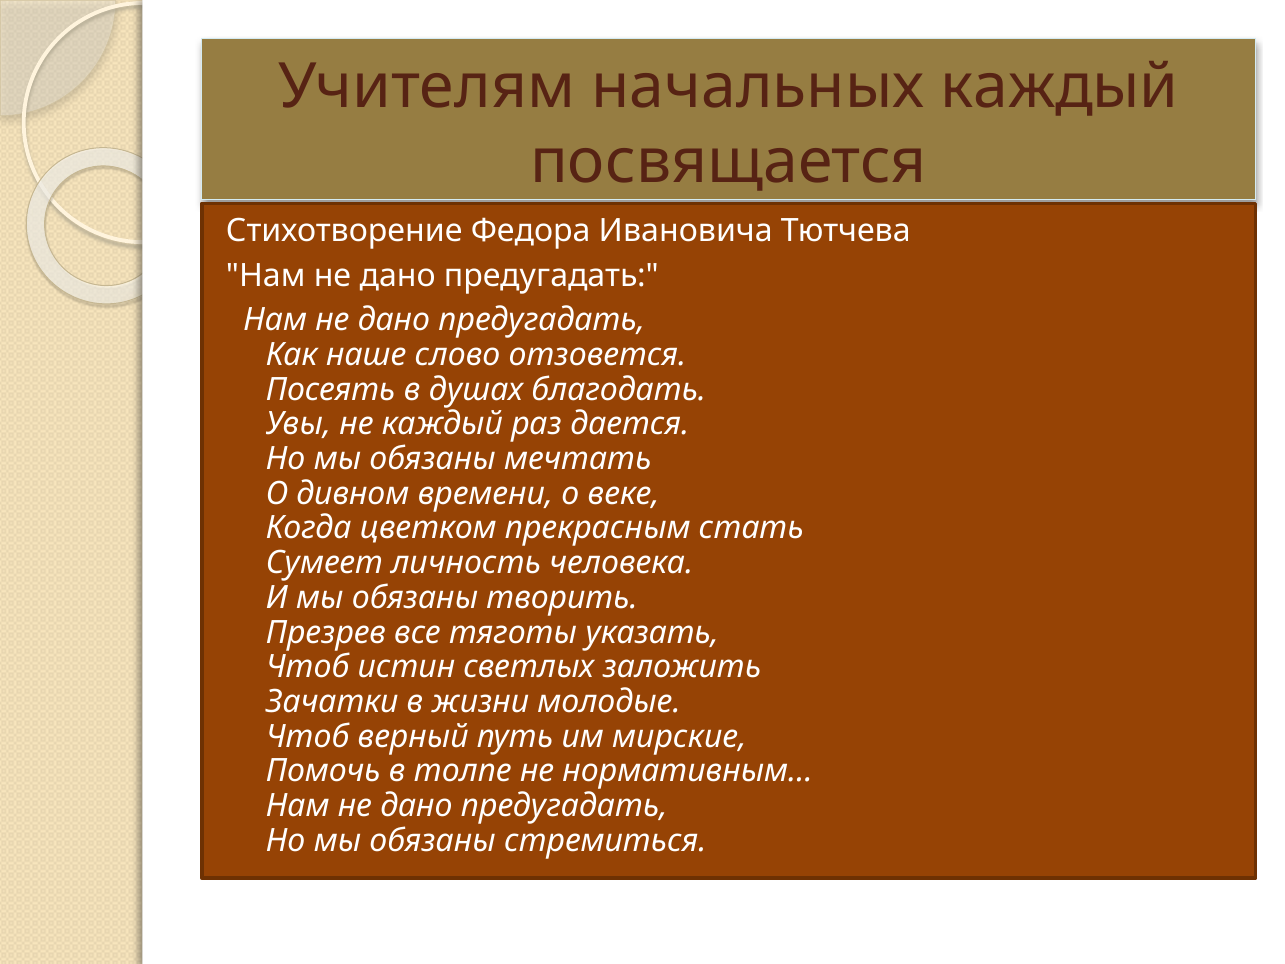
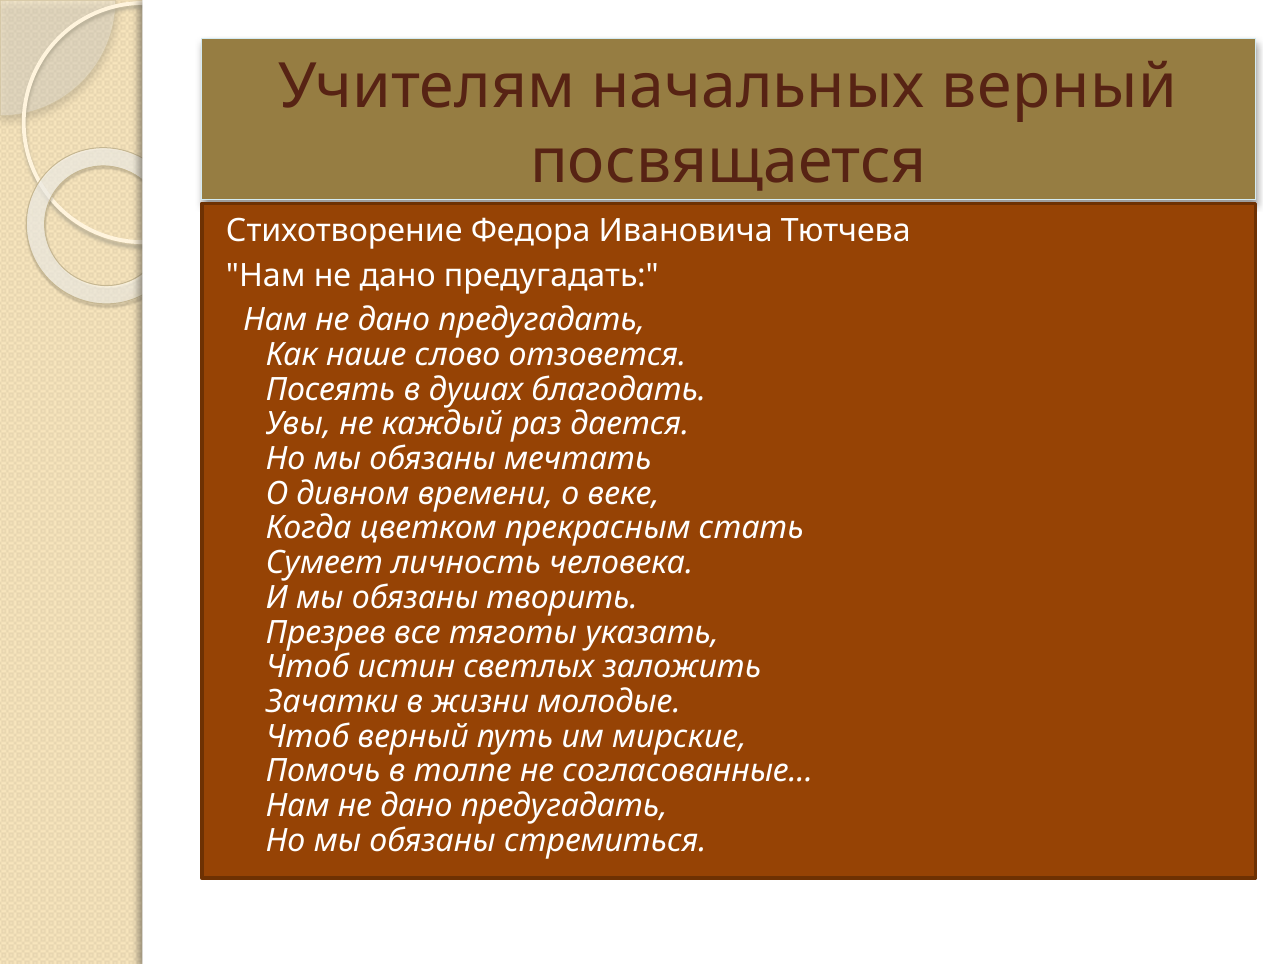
начальных каждый: каждый -> верный (1059, 87)
нормативным: нормативным -> согласованные (688, 771)
